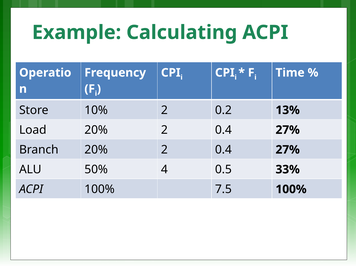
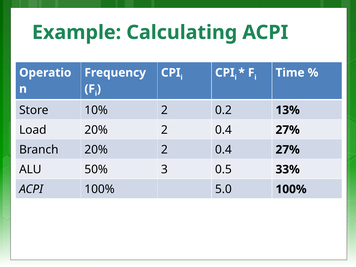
4: 4 -> 3 (164, 169)
7.5: 7.5 -> 5.0 (223, 189)
